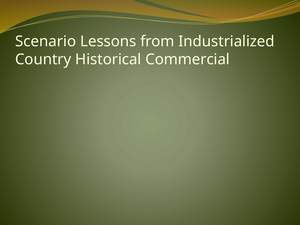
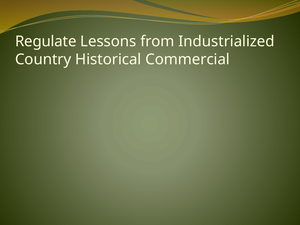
Scenario: Scenario -> Regulate (46, 42)
